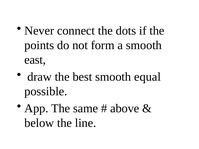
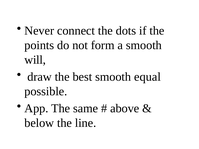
east: east -> will (35, 60)
